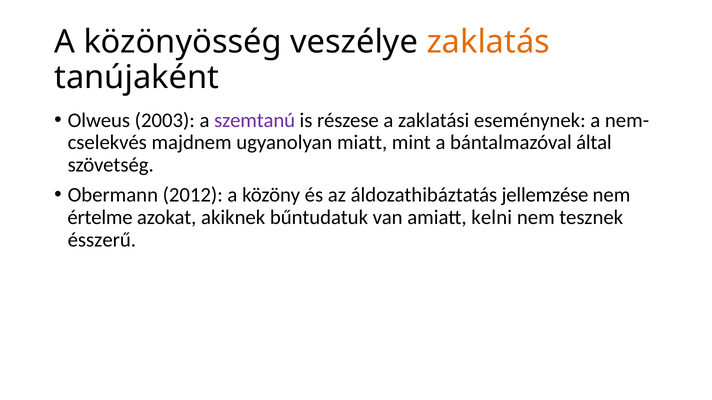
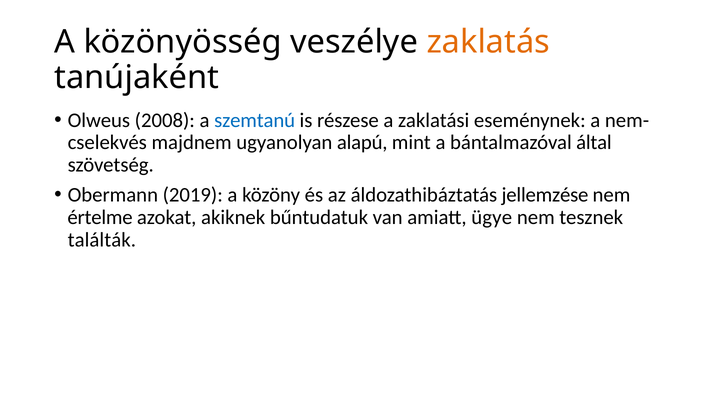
2003: 2003 -> 2008 (165, 120)
szemtanú colour: purple -> blue (255, 120)
miatt: miatt -> alapú (362, 143)
2012: 2012 -> 2019 (193, 195)
kelni: kelni -> ügye (492, 218)
ésszerű: ésszerű -> találták (102, 240)
